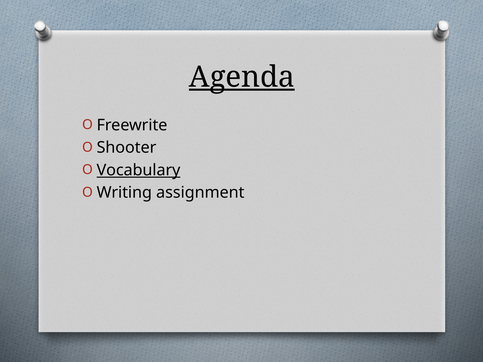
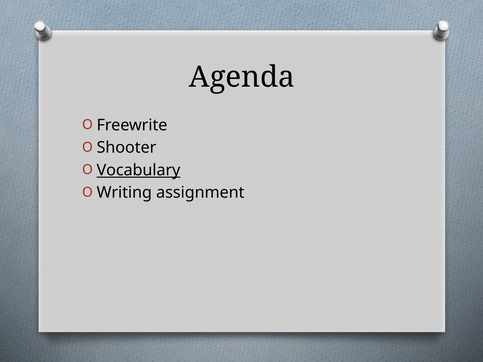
Agenda underline: present -> none (242, 77)
